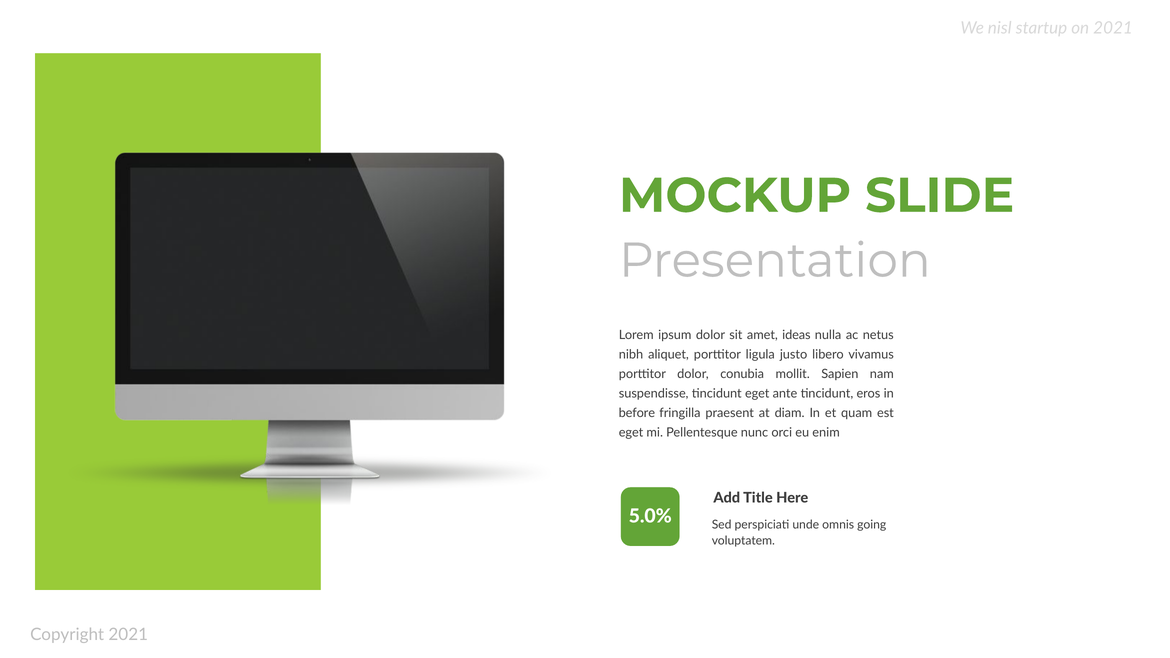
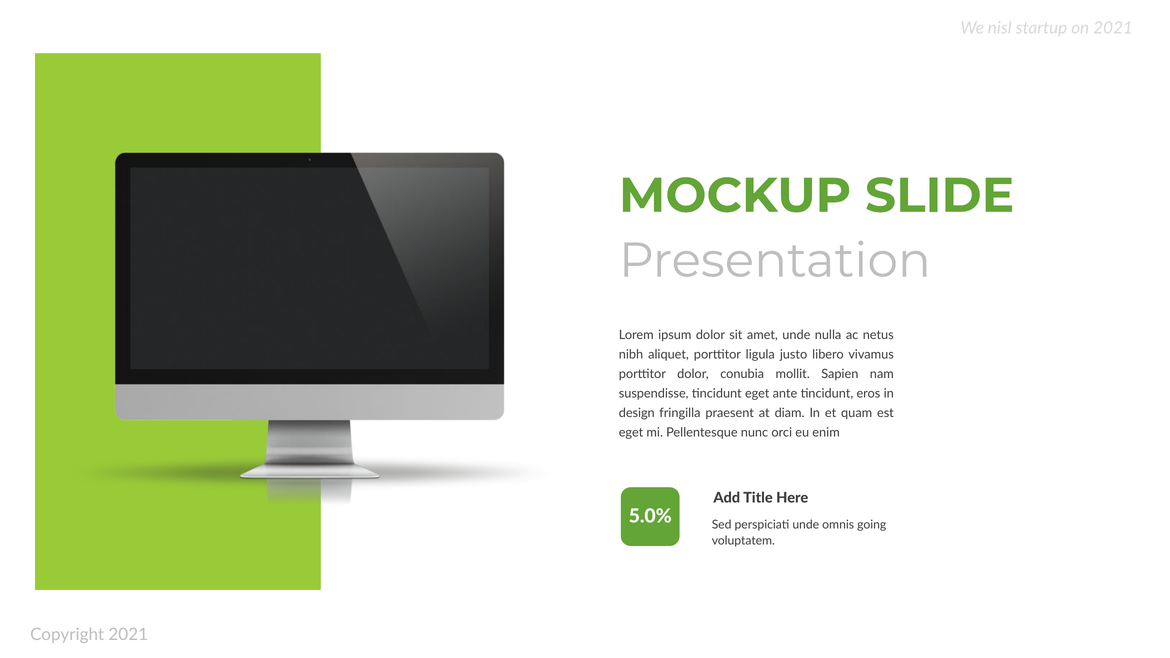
amet ideas: ideas -> unde (796, 335)
before: before -> design (637, 413)
